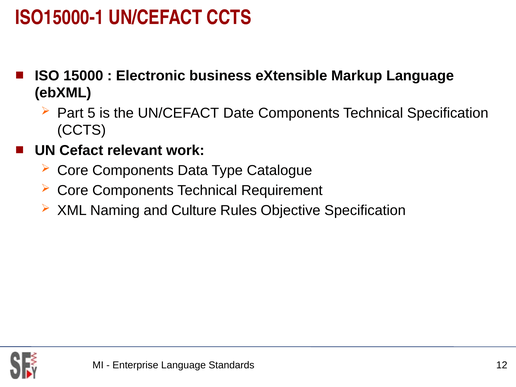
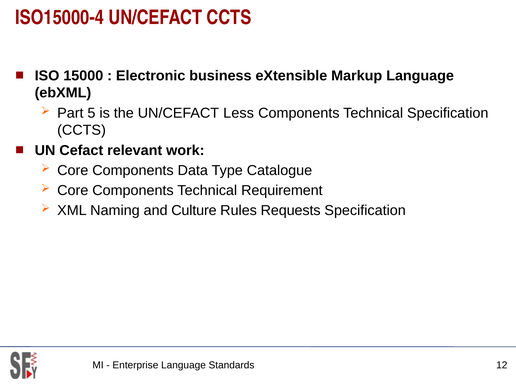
ISO15000-1: ISO15000-1 -> ISO15000-4 (60, 18)
Date: Date -> Less (239, 113)
Objective: Objective -> Requests (291, 210)
